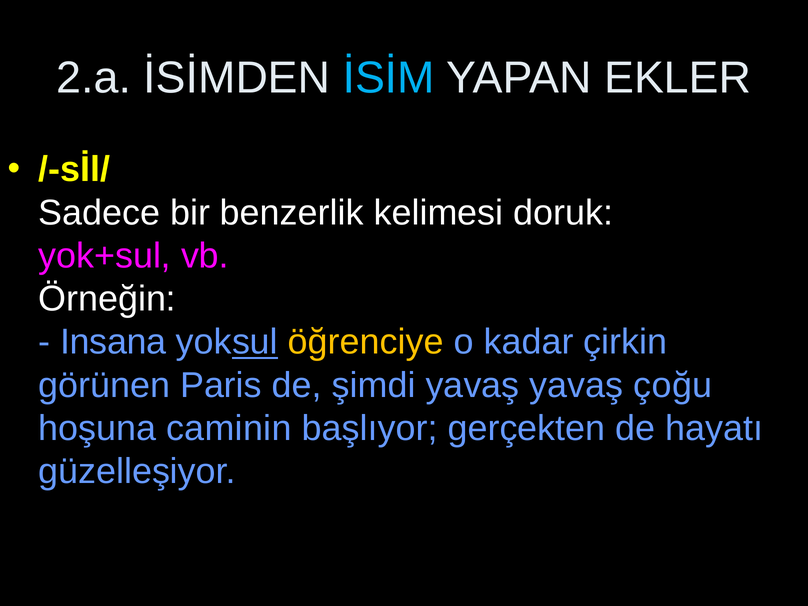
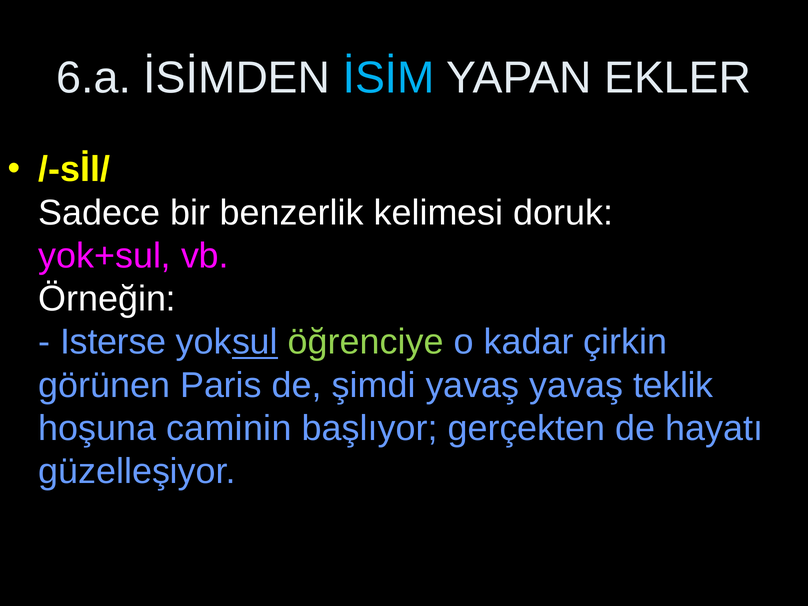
2.a: 2.a -> 6.a (94, 78)
Insana: Insana -> Isterse (113, 342)
öğrenciye colour: yellow -> light green (366, 342)
çoğu: çoğu -> teklik (673, 385)
